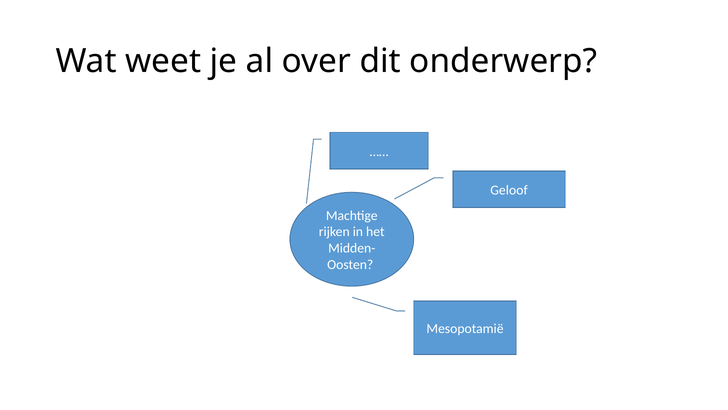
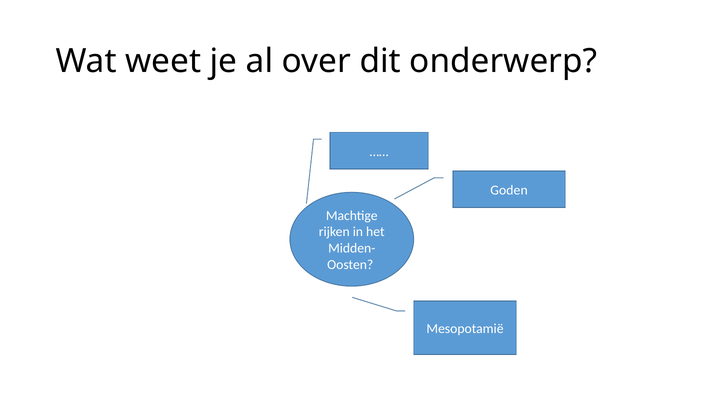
Geloof: Geloof -> Goden (509, 190)
